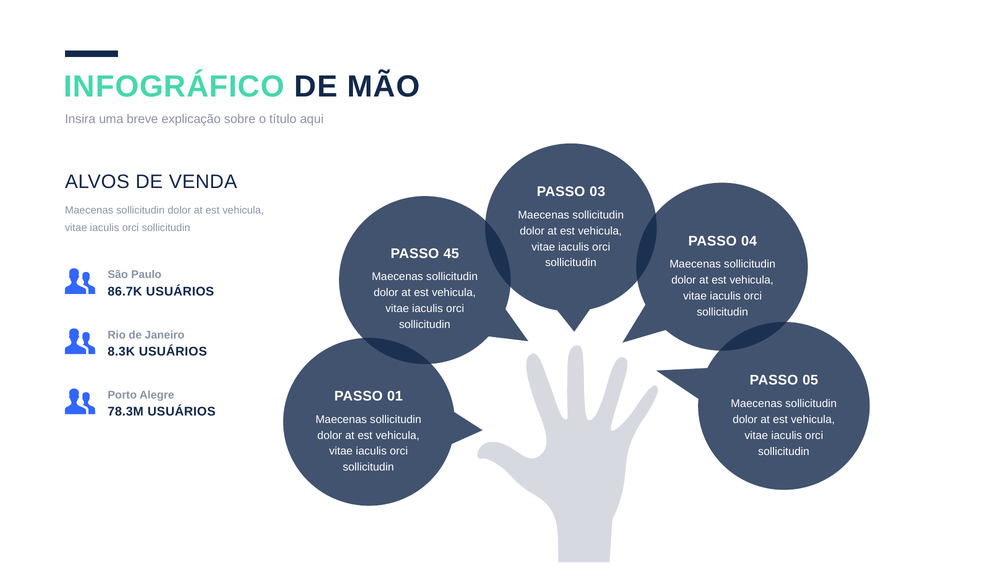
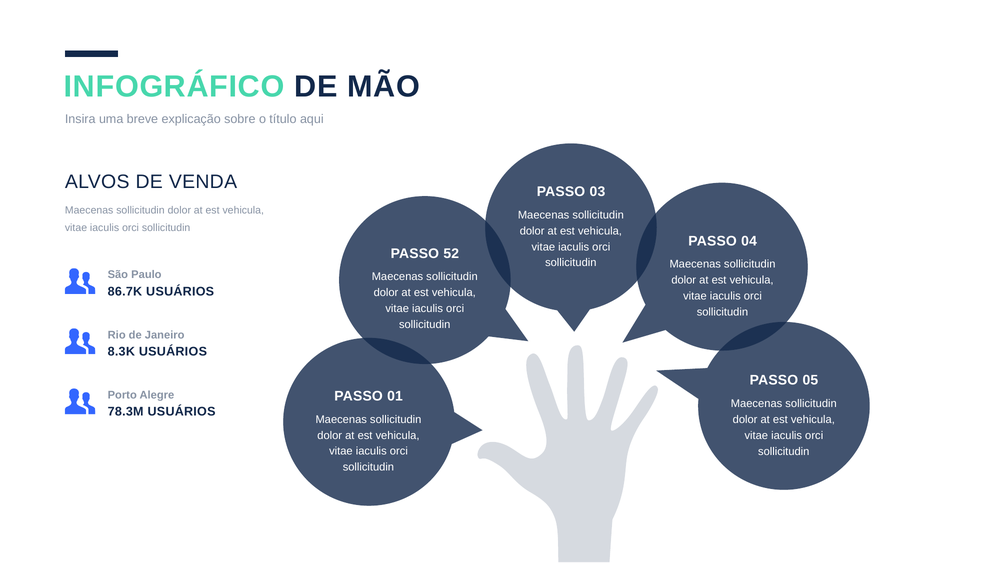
45: 45 -> 52 (451, 254)
